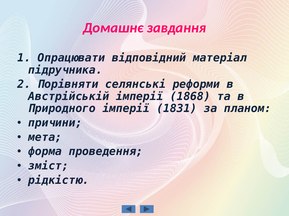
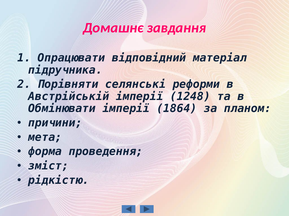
1868: 1868 -> 1248 (190, 97)
Природного: Природного -> Обмінювати (62, 109)
1831: 1831 -> 1864 (177, 109)
